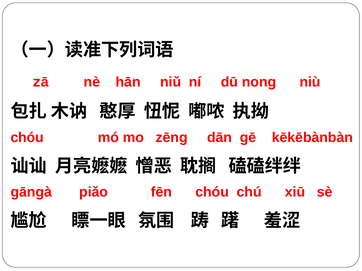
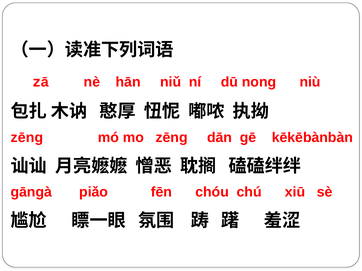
chóu: chóu -> zēng (27, 138)
